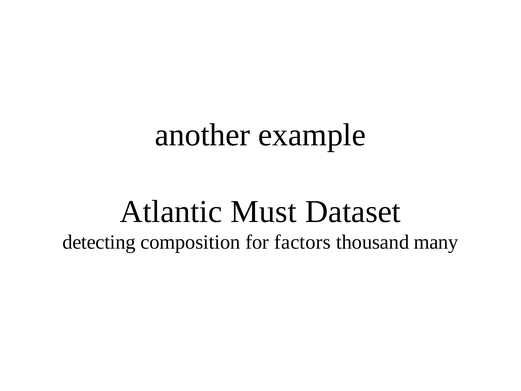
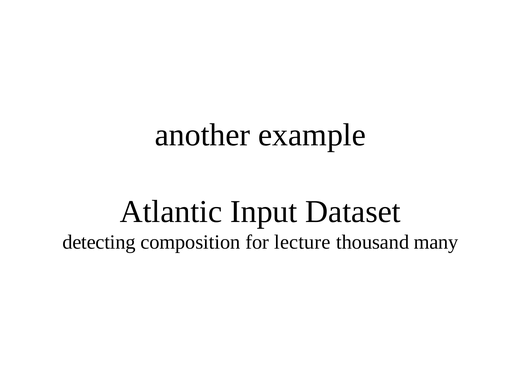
Must: Must -> Input (264, 211)
factors: factors -> lecture (302, 242)
